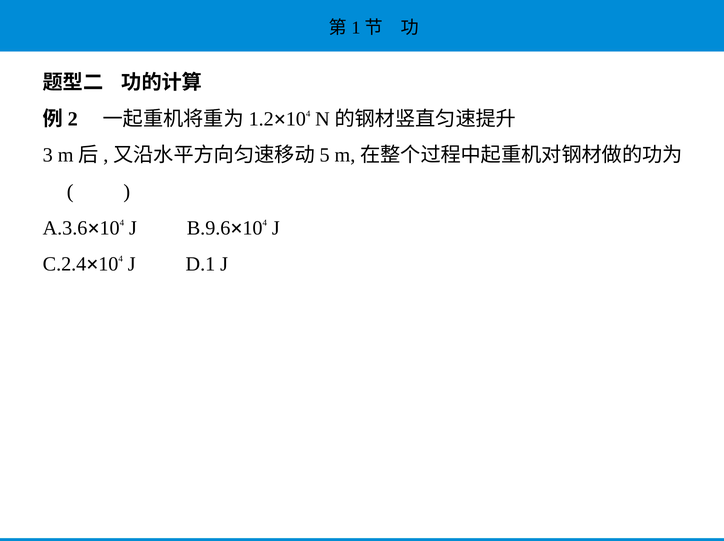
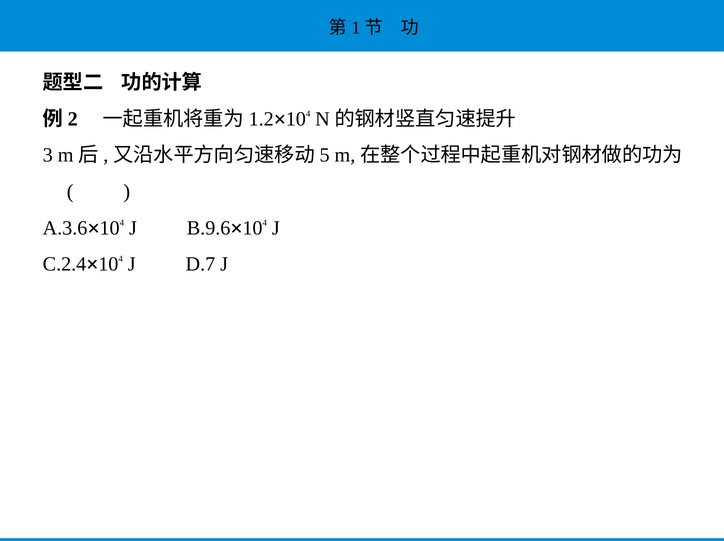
D.1: D.1 -> D.7 (200, 264)
